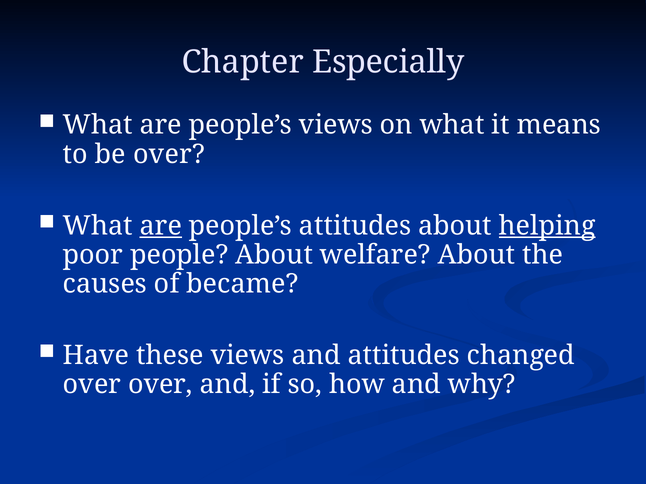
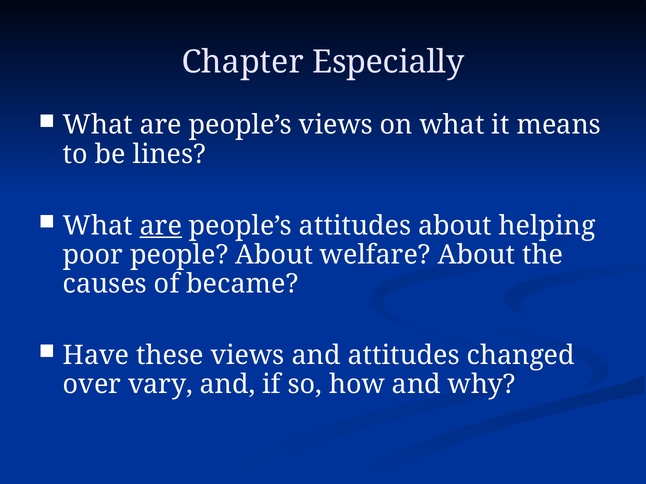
be over: over -> lines (169, 154)
helping underline: present -> none (547, 226)
over over: over -> vary (160, 385)
